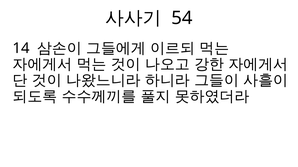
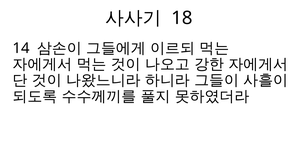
54: 54 -> 18 (182, 18)
